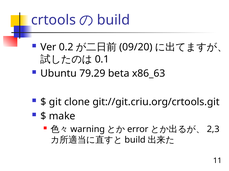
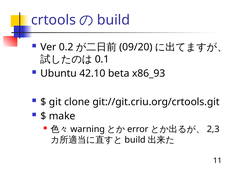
79.29: 79.29 -> 42.10 (92, 74)
x86_63: x86_63 -> x86_93 (149, 74)
